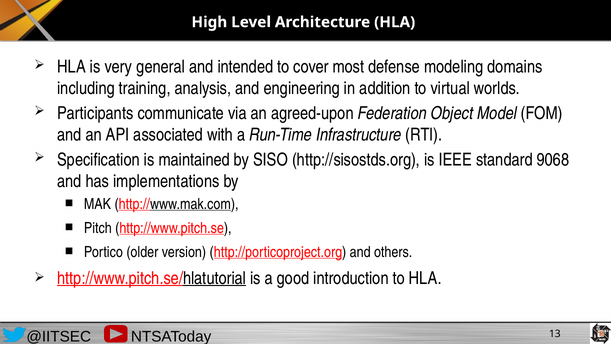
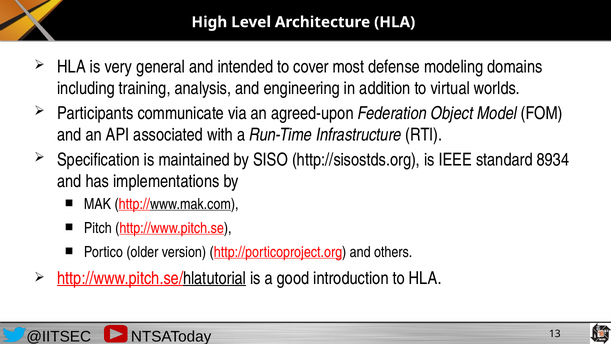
9068: 9068 -> 8934 (553, 160)
